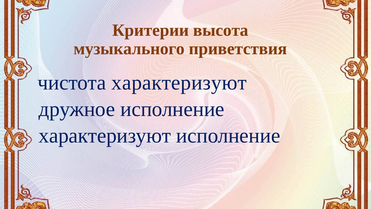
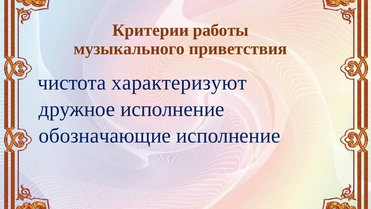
высота: высота -> работы (221, 30)
характеризуют: характеризуют -> обозначающие (105, 135)
